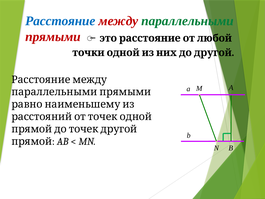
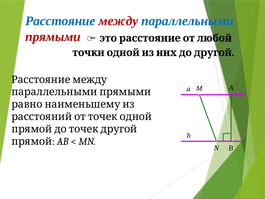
параллельными colour: green -> blue (188, 21)
